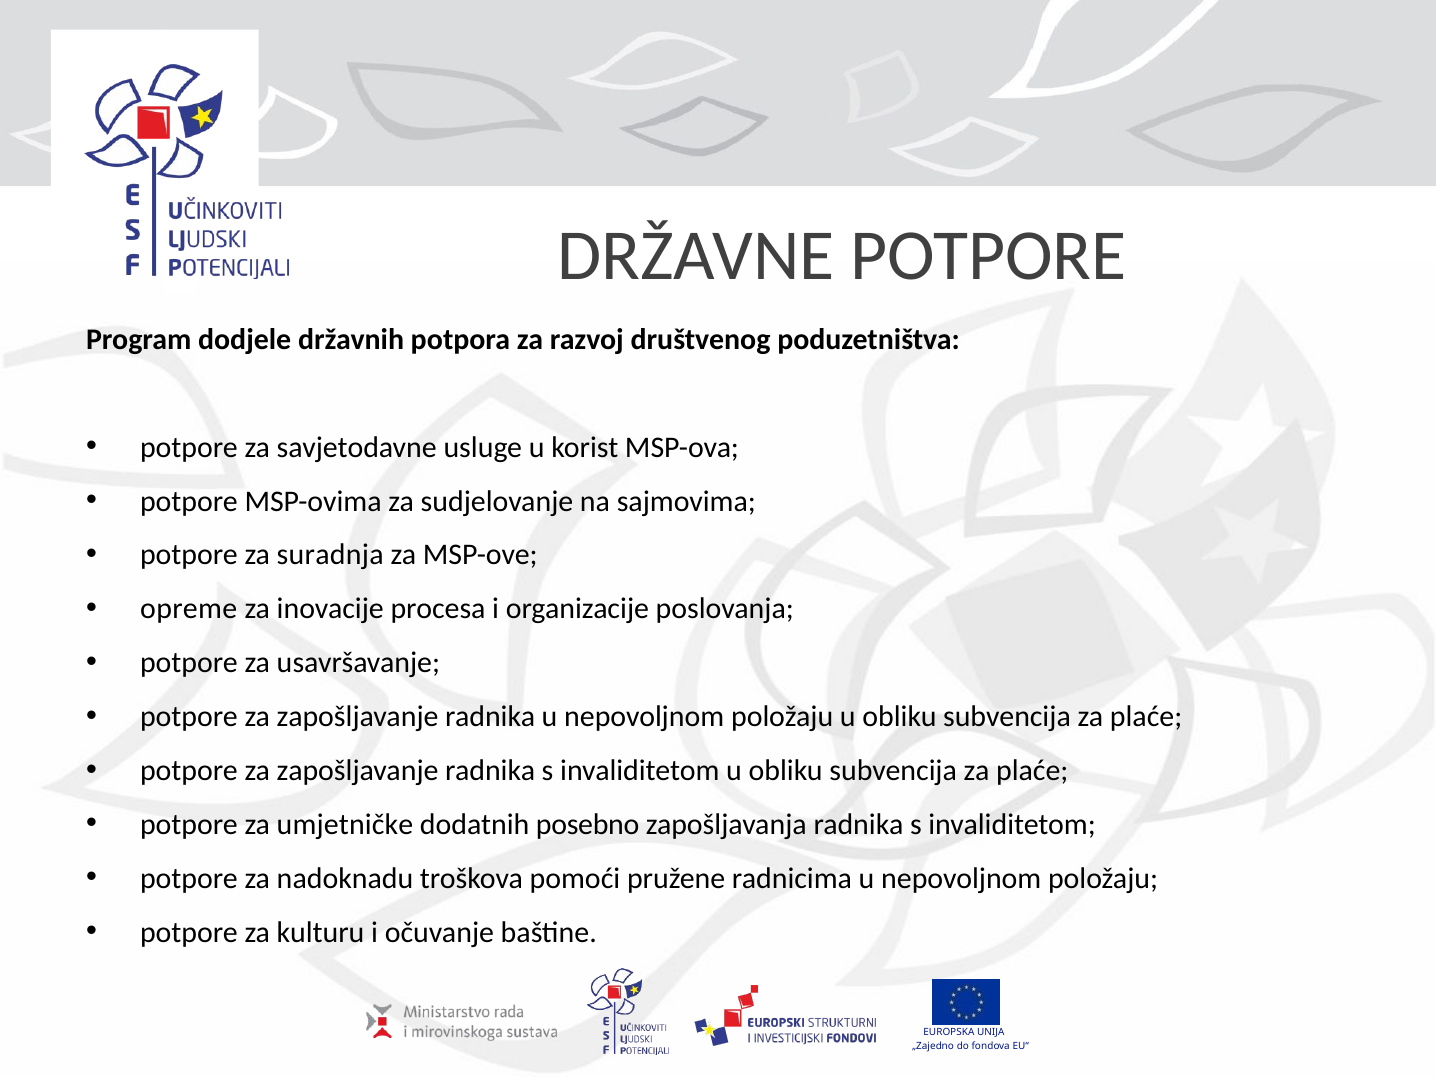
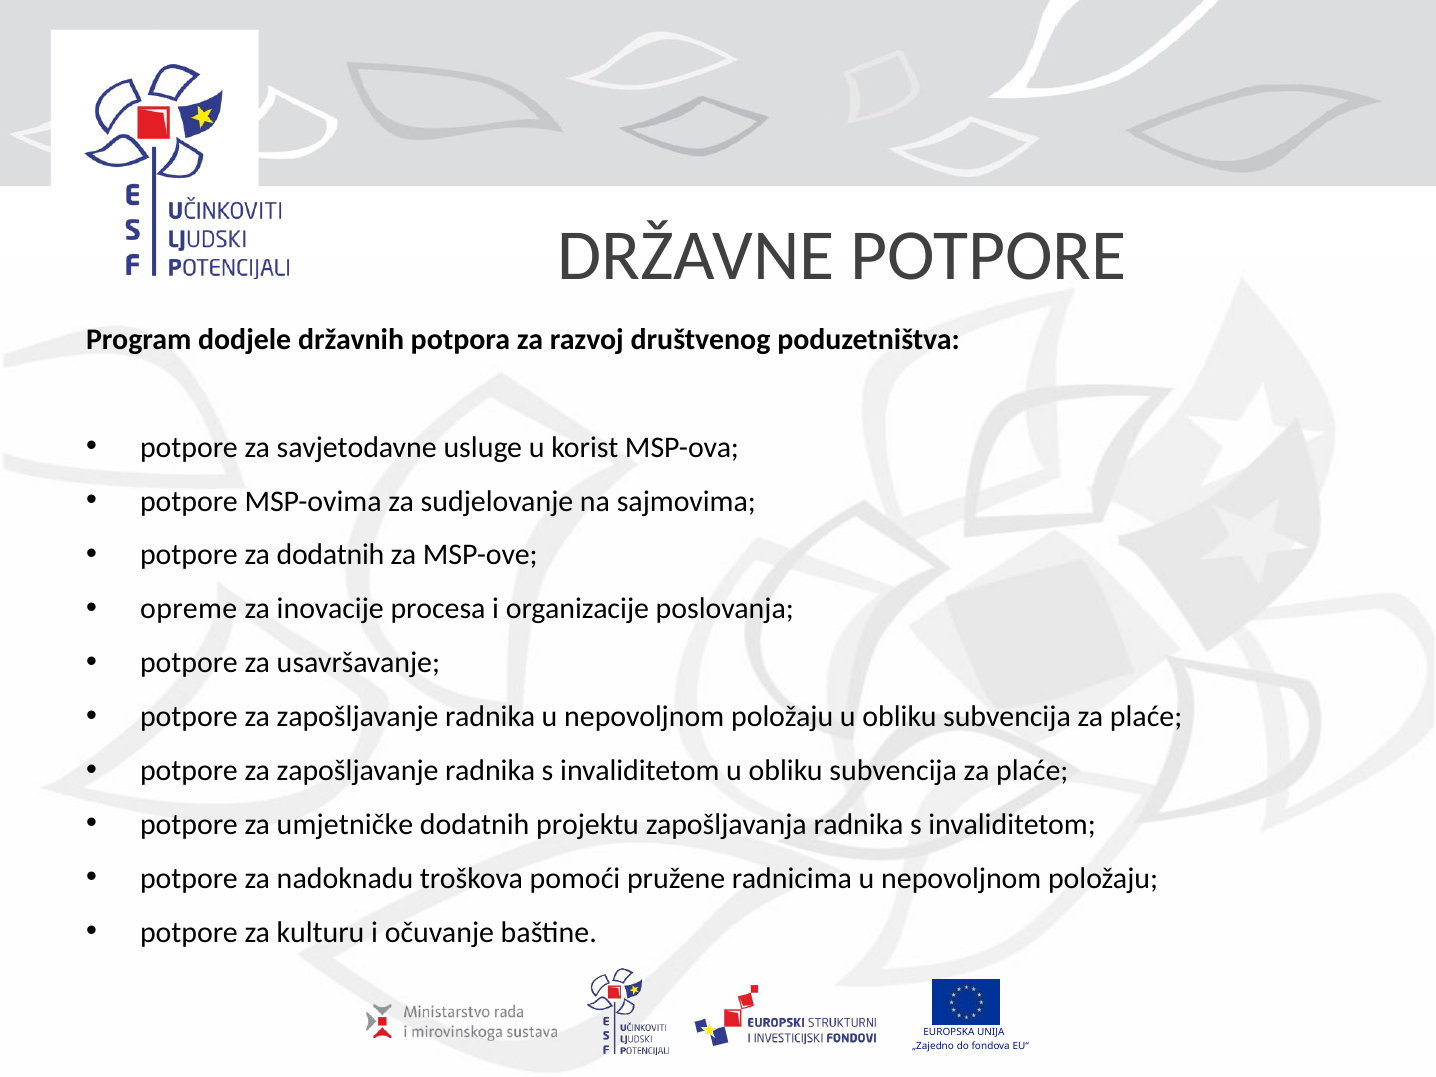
za suradnja: suradnja -> dodatnih (330, 555)
posebno: posebno -> projektu (588, 824)
